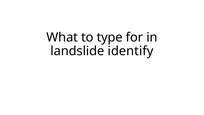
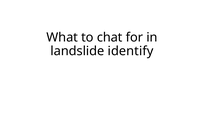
type: type -> chat (110, 37)
